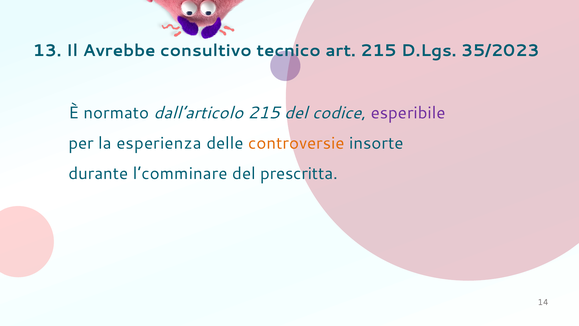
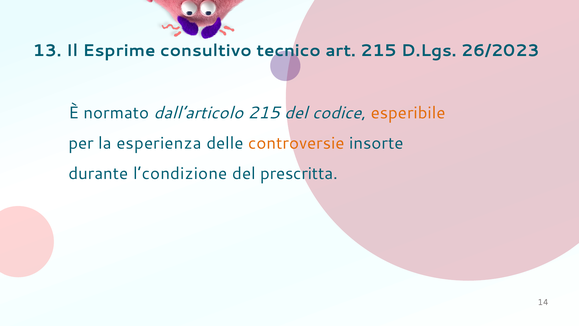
Avrebbe: Avrebbe -> Esprime (119, 50)
35/2023: 35/2023 -> 26/2023 (500, 50)
esperibile colour: purple -> orange (408, 113)
l’comminare: l’comminare -> l’condizione (180, 173)
